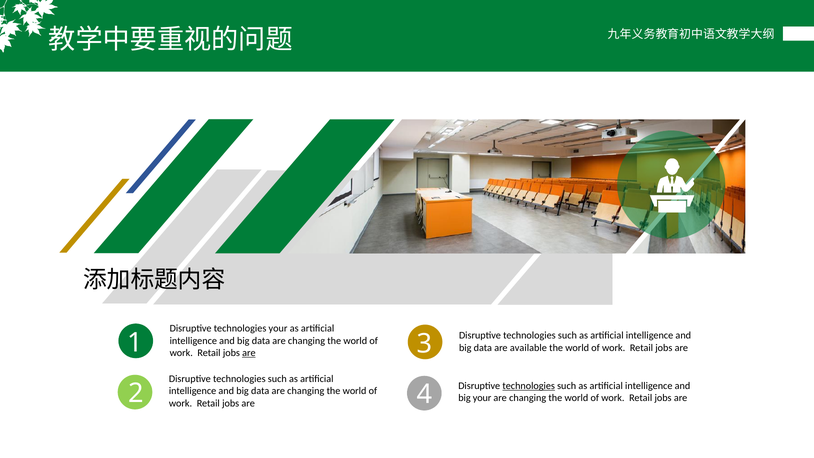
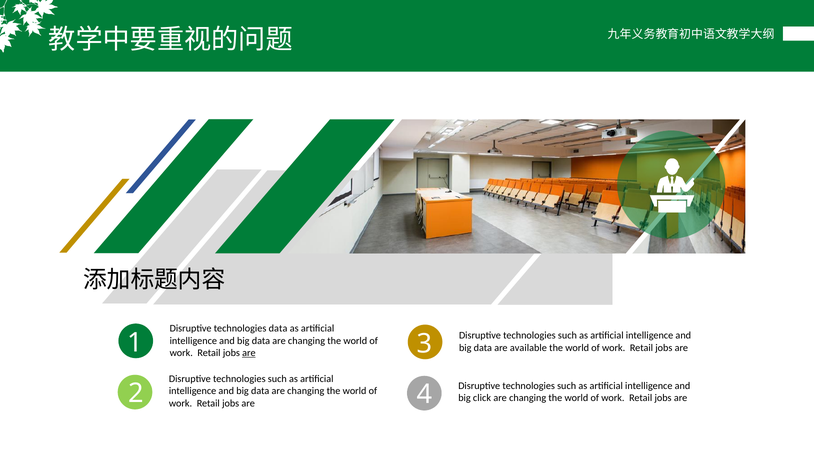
technologies your: your -> data (278, 328)
technologies underline: present -> none (529, 386)
big your: your -> click (482, 398)
